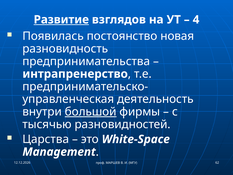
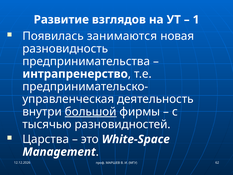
Развитие underline: present -> none (61, 20)
4: 4 -> 1 (196, 20)
постоянство: постоянство -> занимаются (122, 36)
